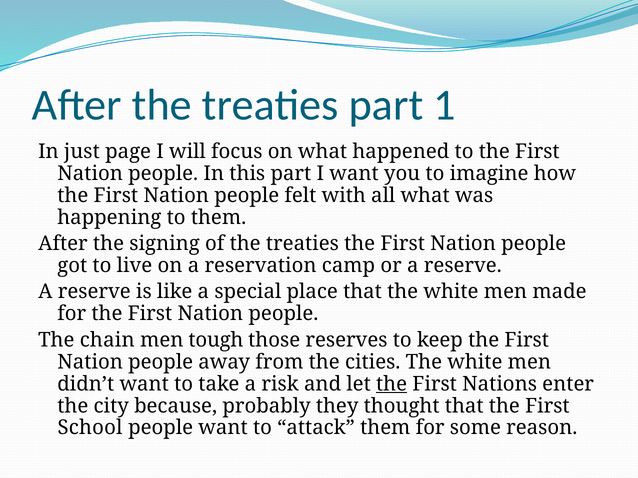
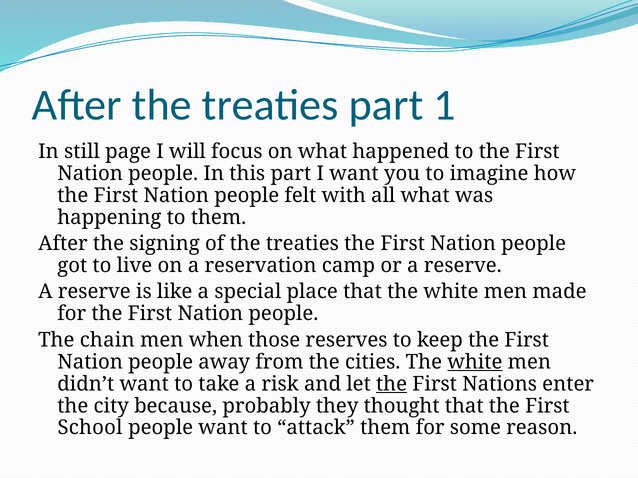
just: just -> still (82, 152)
tough: tough -> when (216, 340)
white underline: none -> present (475, 362)
